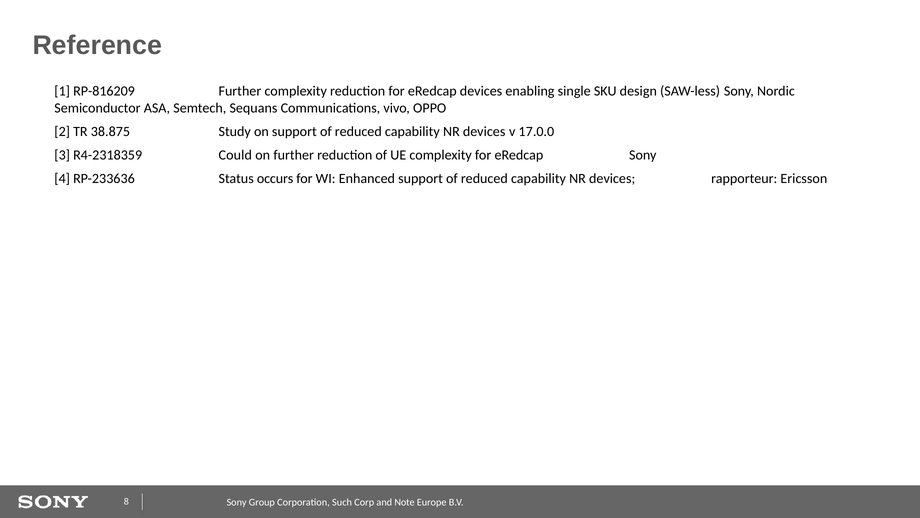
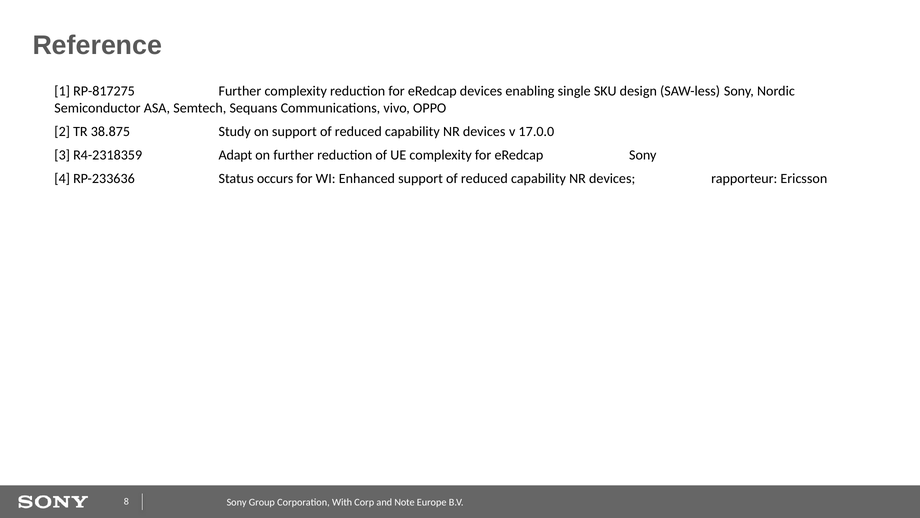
RP-816209: RP-816209 -> RP-817275 (104, 91)
Could: Could -> Adapt (235, 155)
Such: Such -> With (342, 502)
